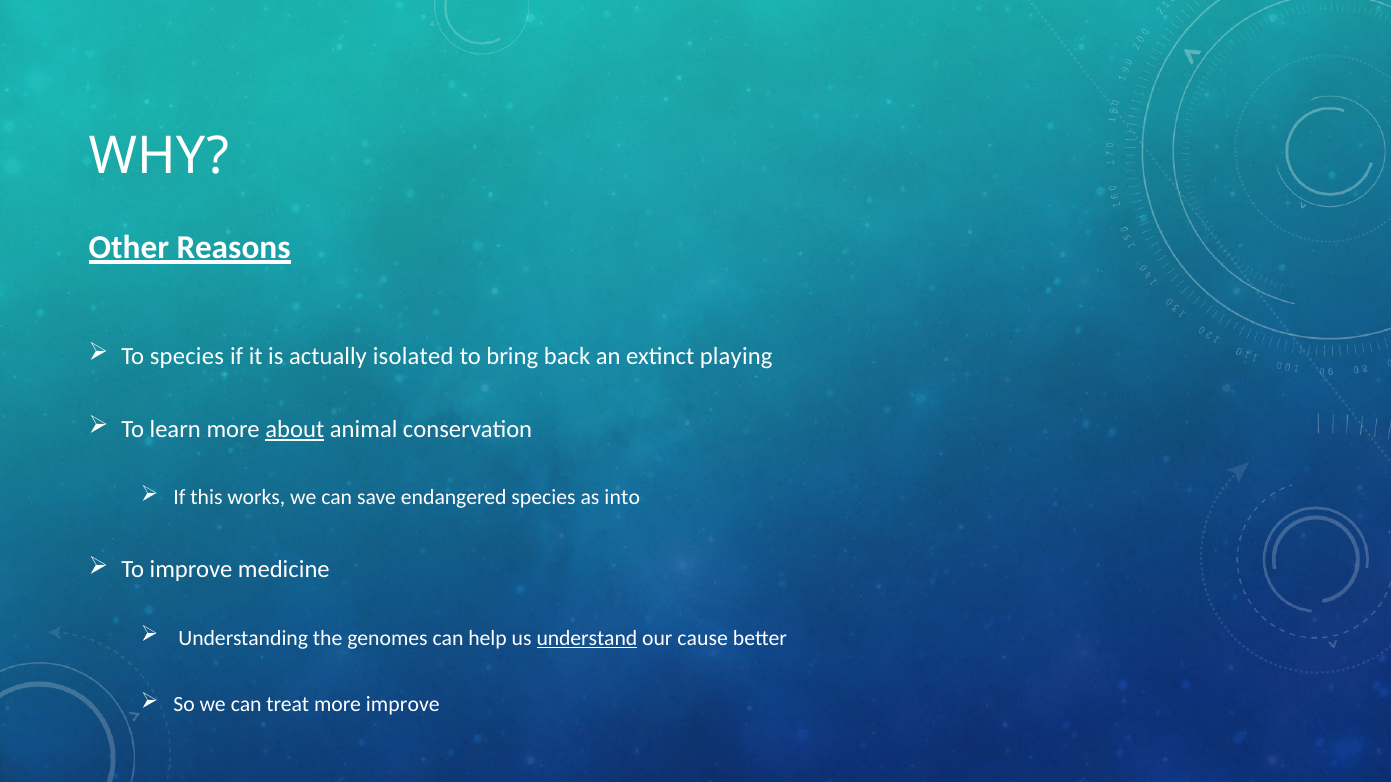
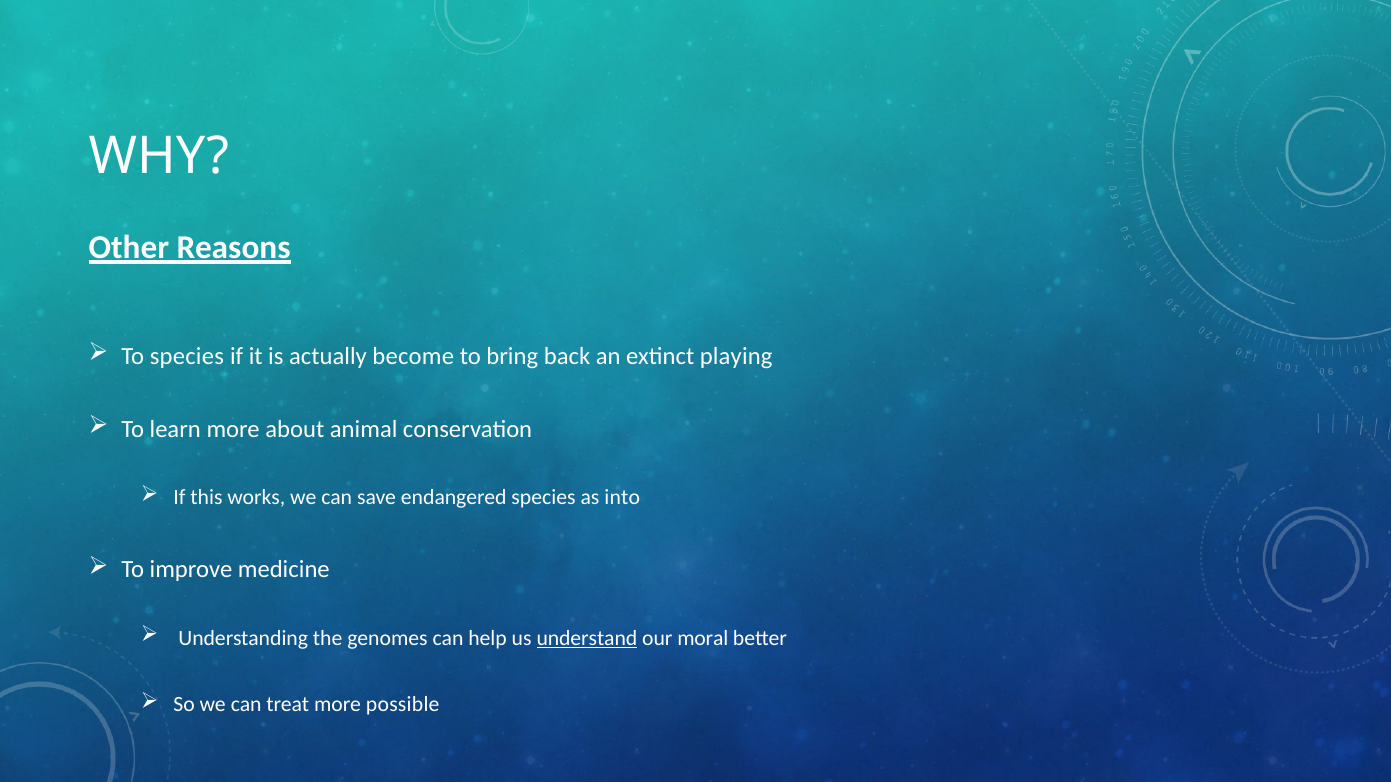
isolated: isolated -> become (413, 356)
about underline: present -> none (295, 430)
cause: cause -> moral (703, 638)
more improve: improve -> possible (403, 705)
